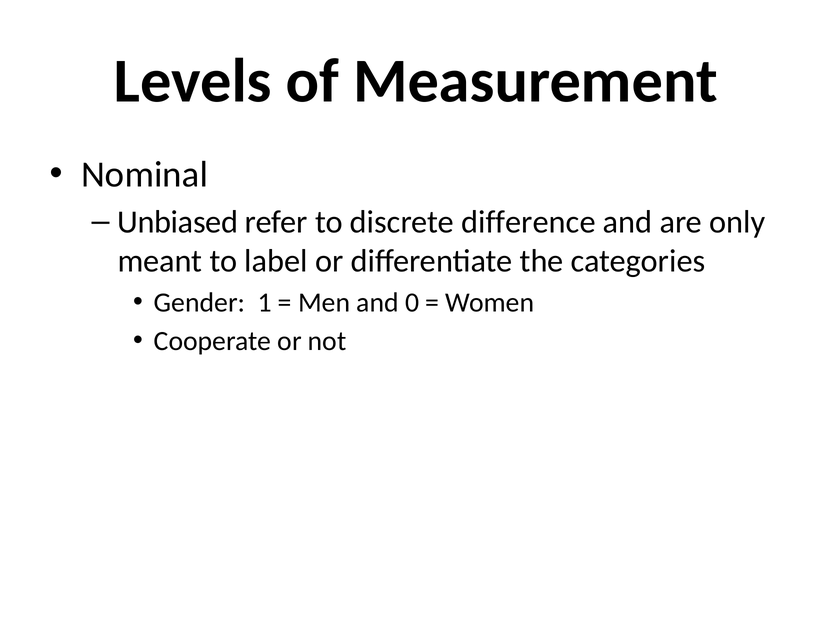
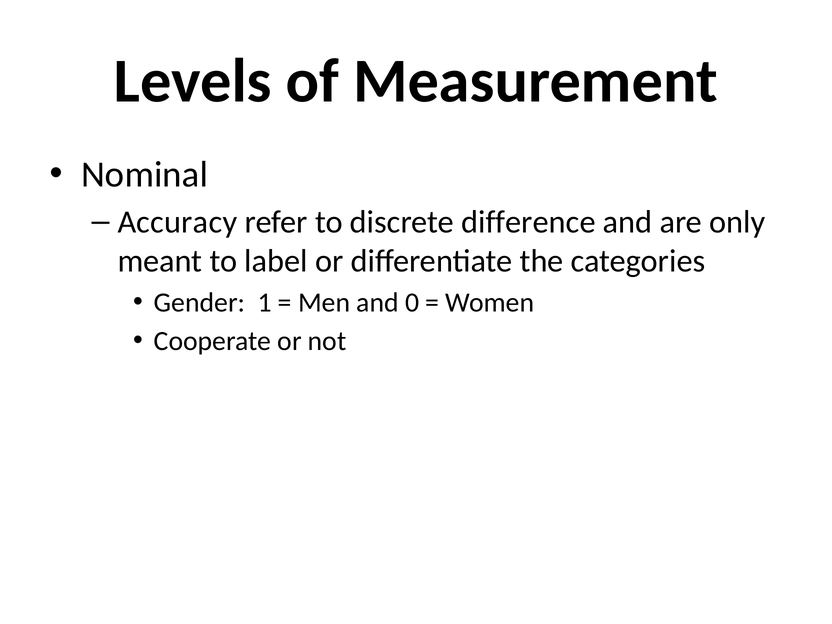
Unbiased: Unbiased -> Accuracy (177, 222)
